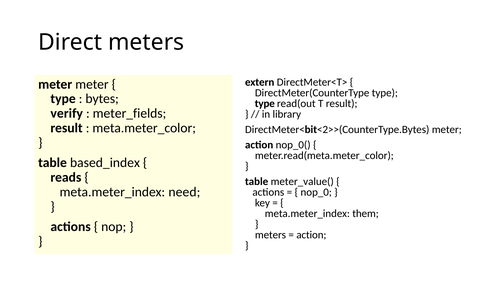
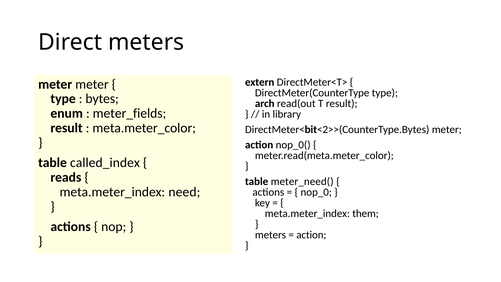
type: type -> arch (265, 103)
verify: verify -> enum (67, 113)
based_index: based_index -> called_index (105, 163)
meter_value(: meter_value( -> meter_need( (302, 181)
